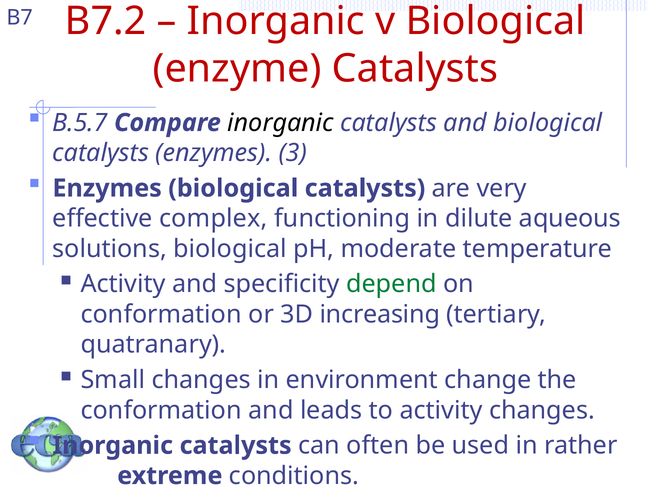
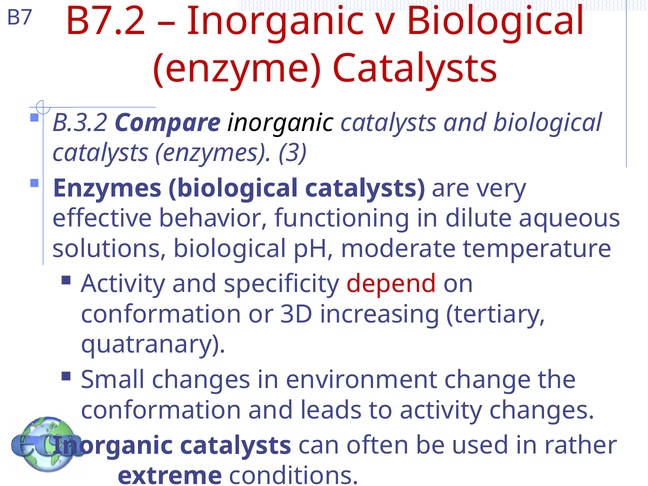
B.5.7: B.5.7 -> B.3.2 (80, 123)
complex: complex -> behavior (214, 219)
depend colour: green -> red (391, 284)
